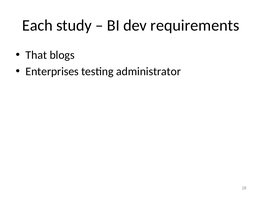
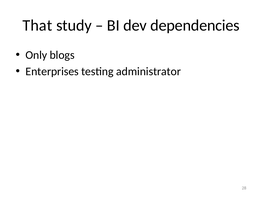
Each: Each -> That (37, 25)
requirements: requirements -> dependencies (195, 25)
That: That -> Only (36, 55)
